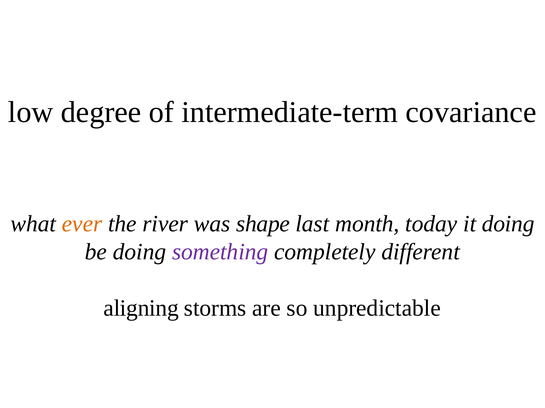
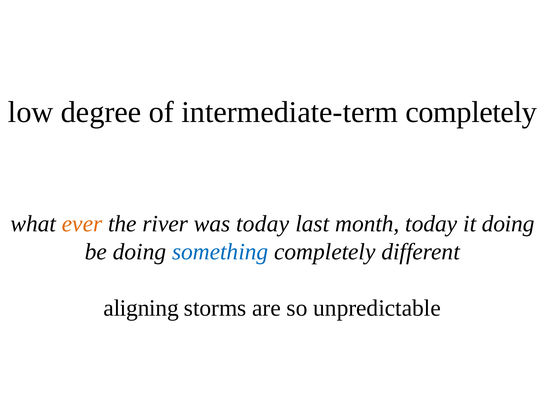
intermediate-term covariance: covariance -> completely (471, 113)
was shape: shape -> today (263, 224)
something colour: purple -> blue (220, 252)
